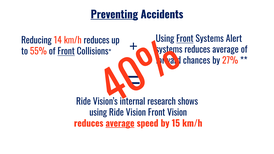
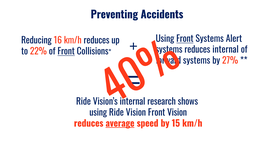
Preventing underline: present -> none (114, 15)
14: 14 -> 16 (58, 41)
average: average -> internal (226, 50)
55%: 55% -> 22% (38, 52)
chances: chances -> systems (197, 61)
